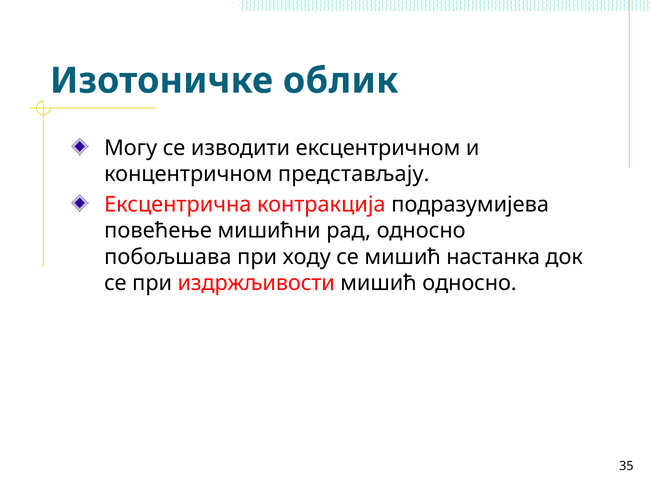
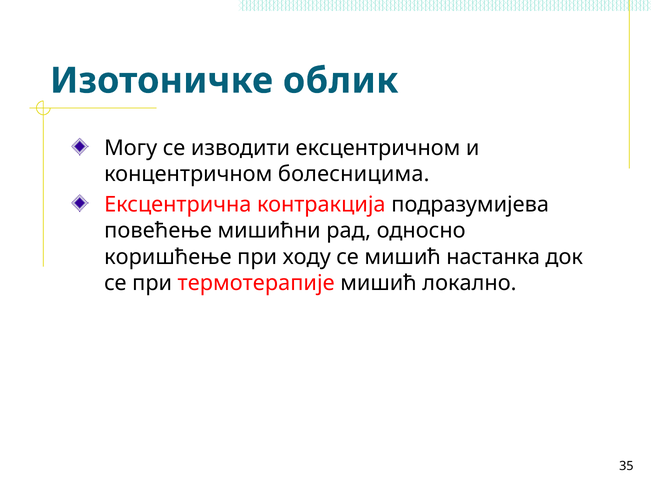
представљају: представљају -> болесницима (354, 174)
побољшава: побољшава -> коришћење (168, 256)
издржљивости: издржљивости -> термотерапије (256, 283)
мишић односно: односно -> локално (469, 283)
